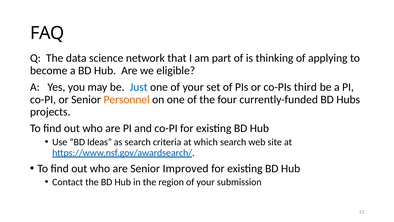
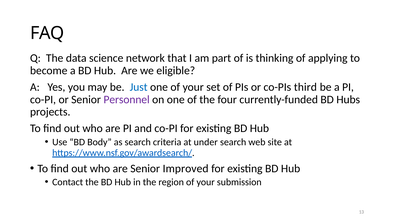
Personnel colour: orange -> purple (127, 99)
Ideas: Ideas -> Body (99, 142)
which: which -> under (206, 142)
